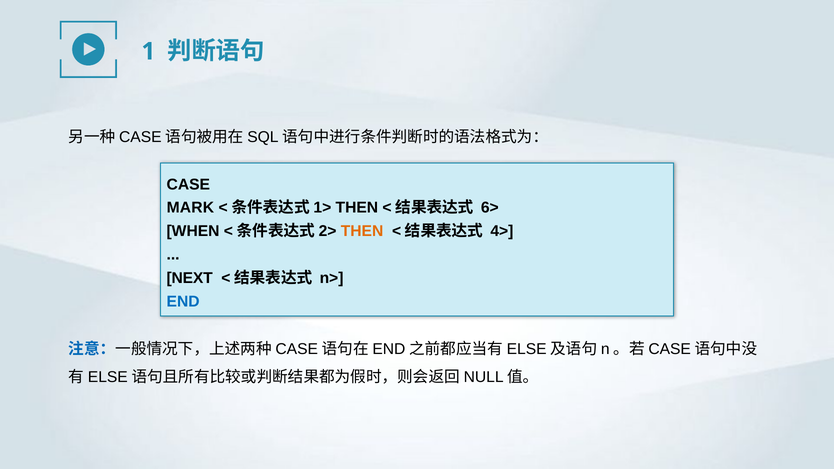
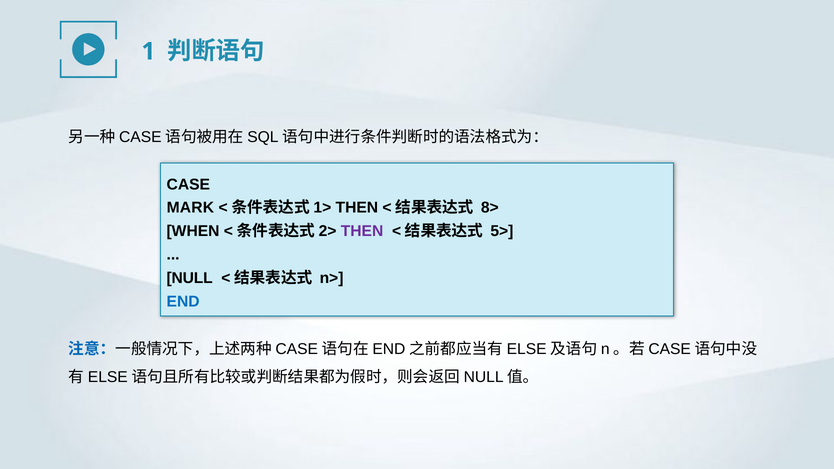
6>: 6> -> 8> (490, 208)
THEN colour: orange -> purple (362, 231)
4>: 4> -> 5> (502, 231)
NEXT: NEXT -> NULL (190, 278)
